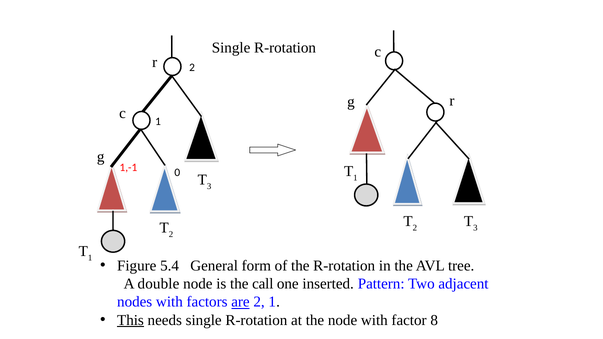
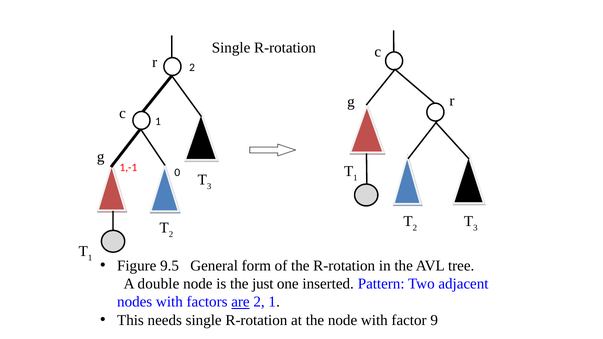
5.4: 5.4 -> 9.5 (170, 266)
call: call -> just (263, 284)
This underline: present -> none (130, 320)
8: 8 -> 9 (434, 320)
